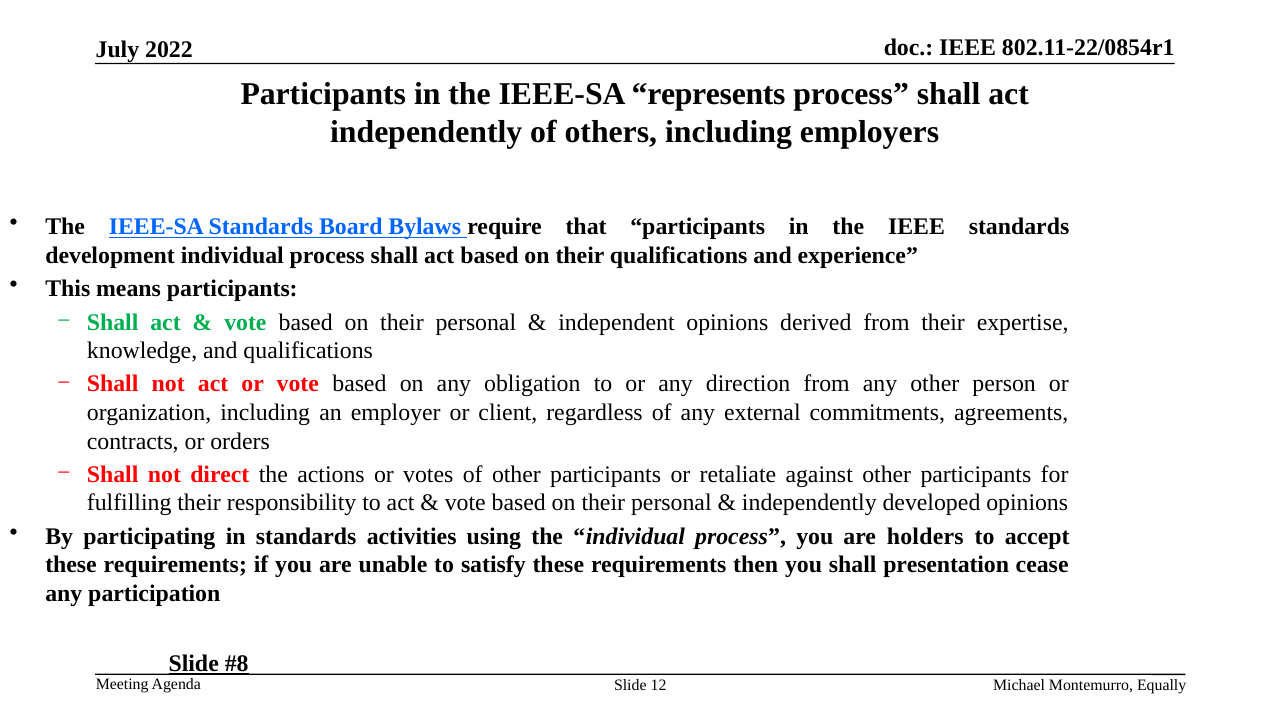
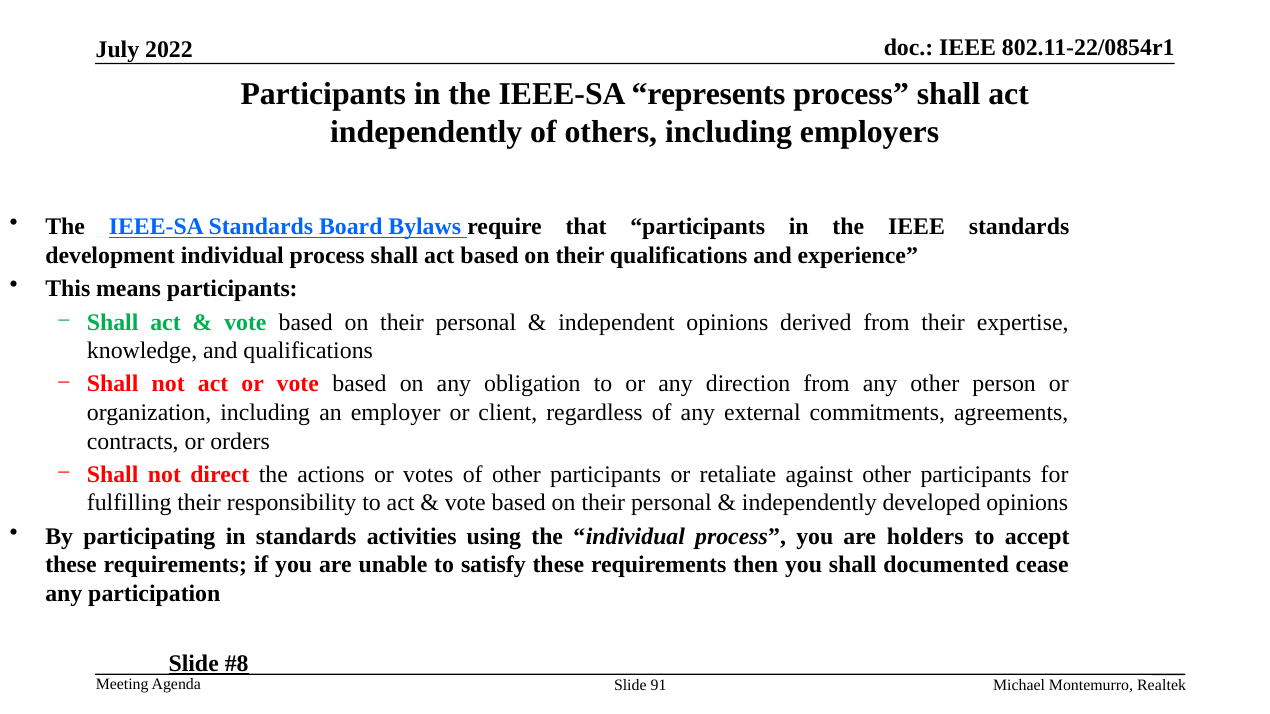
presentation: presentation -> documented (946, 565)
12: 12 -> 91 (659, 685)
Equally: Equally -> Realtek (1162, 685)
